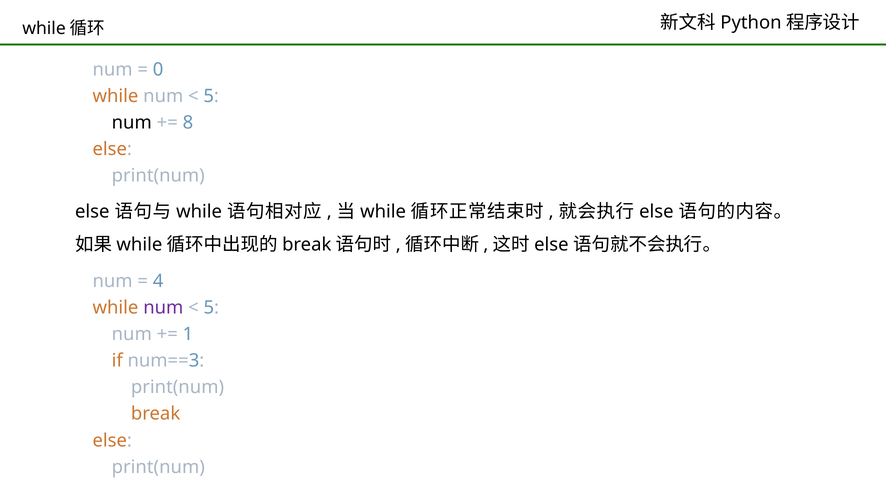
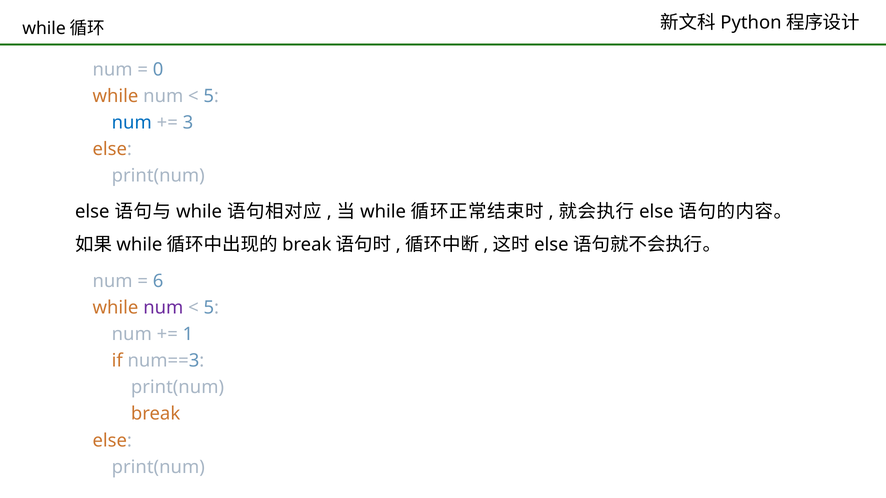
num colour: black -> blue (132, 123)
8: 8 -> 3 (188, 123)
4: 4 -> 6 (158, 281)
